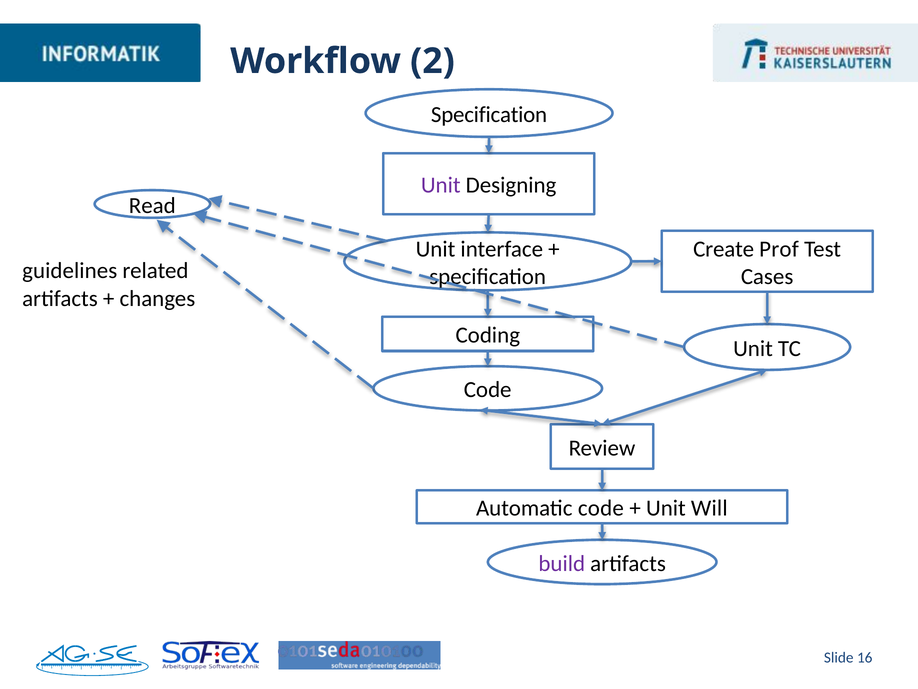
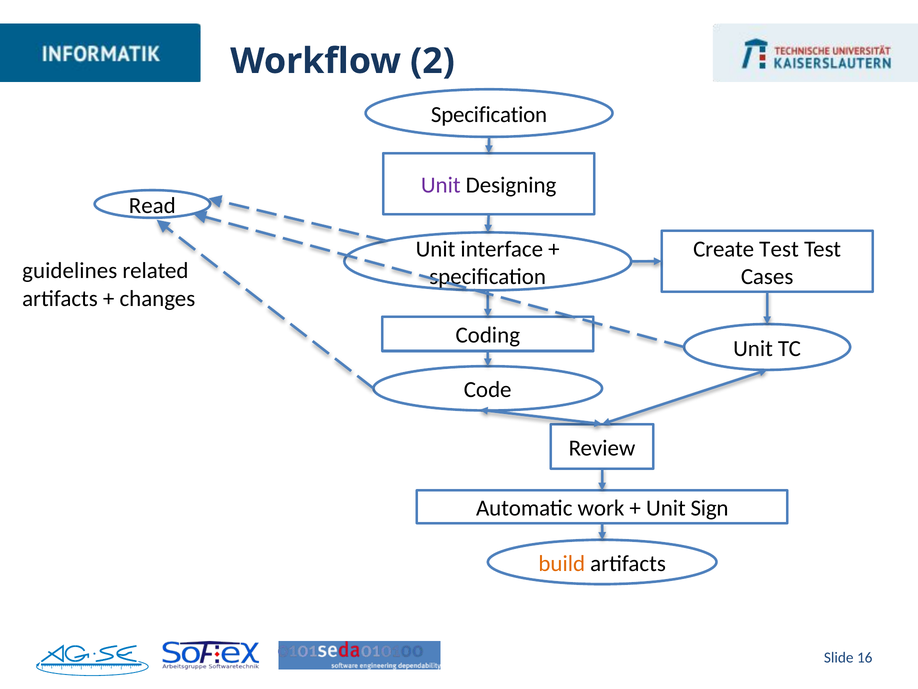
Create Prof: Prof -> Test (779, 249)
Automatic code: code -> work (601, 508)
Will: Will -> Sign (710, 508)
build colour: purple -> orange (562, 563)
